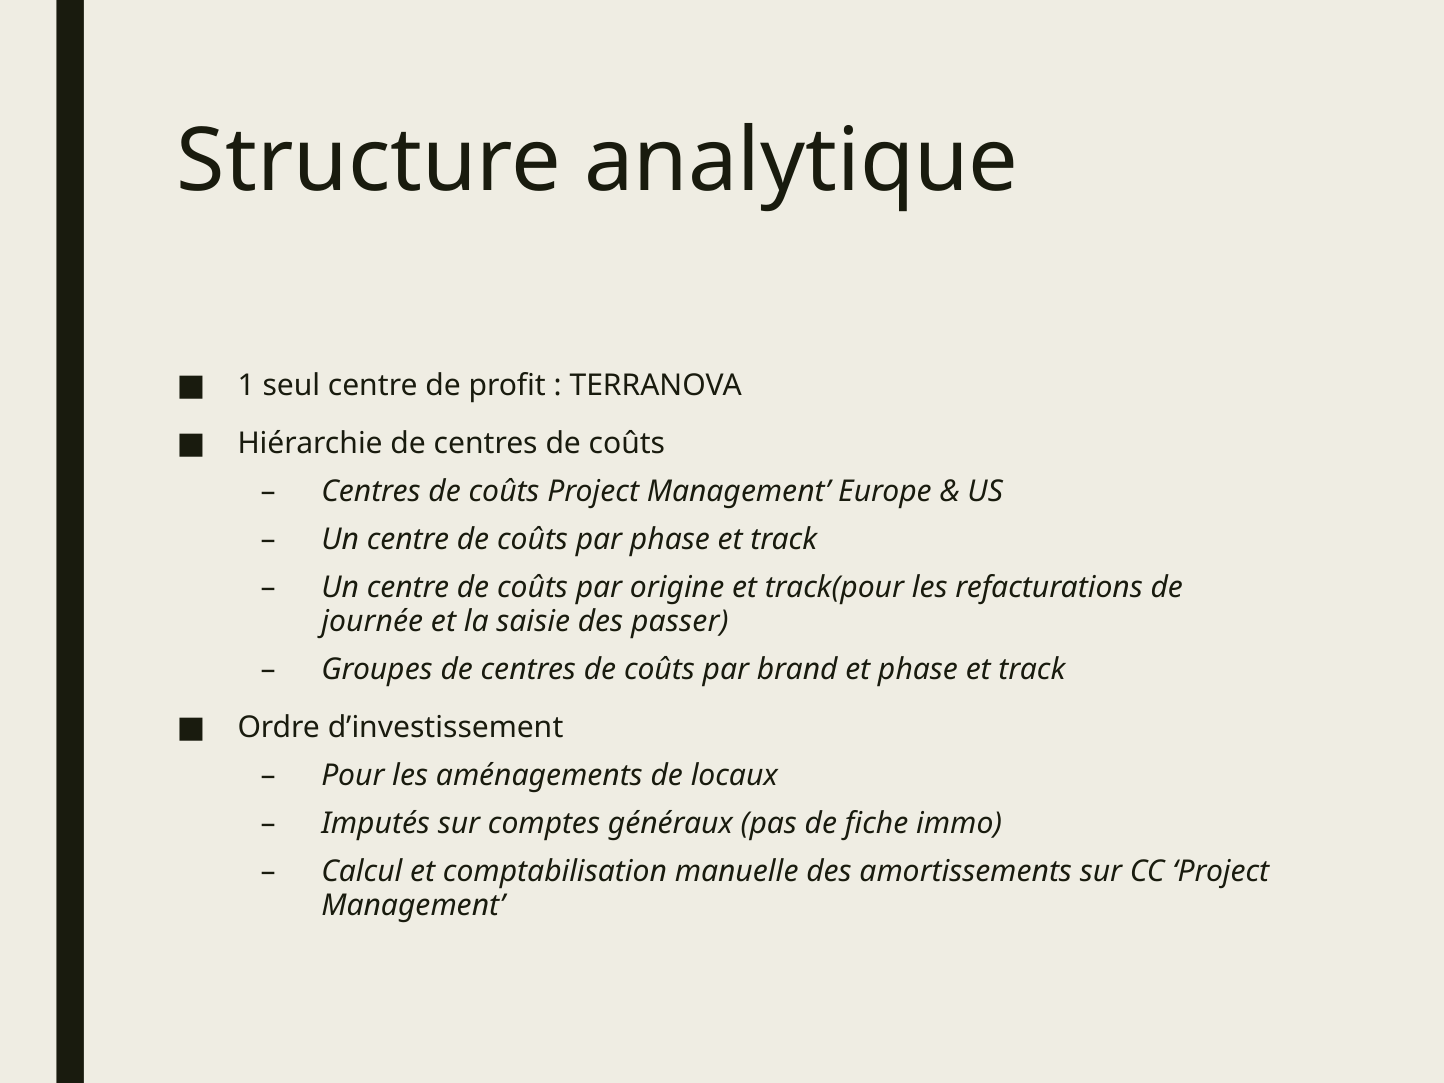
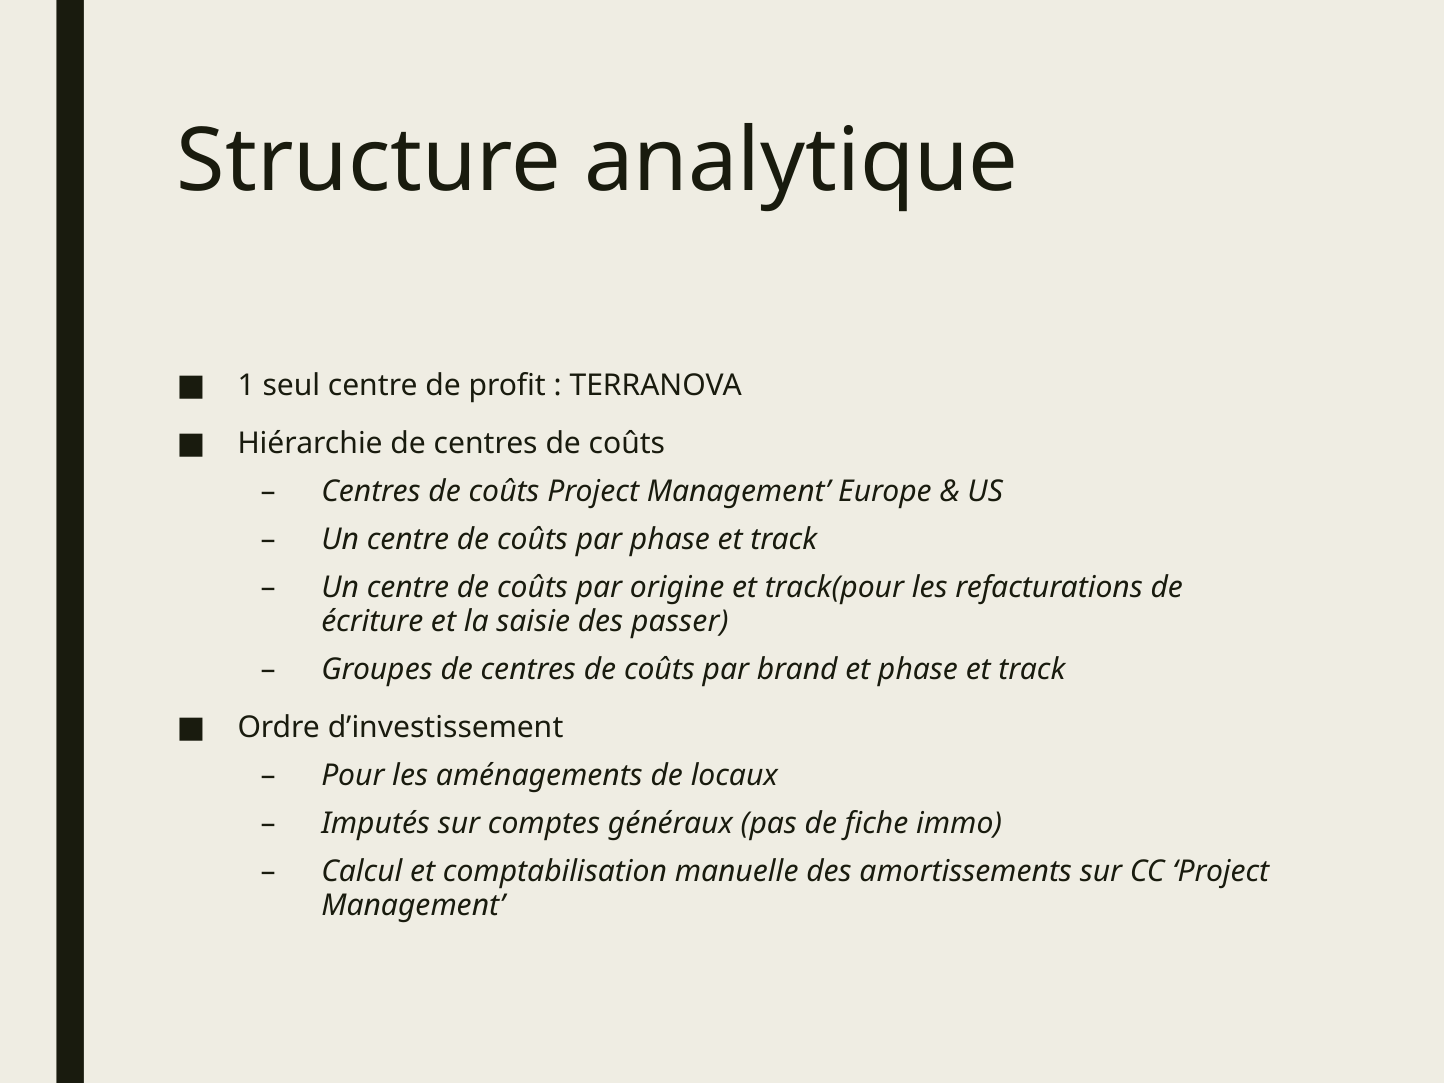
journée: journée -> écriture (372, 621)
